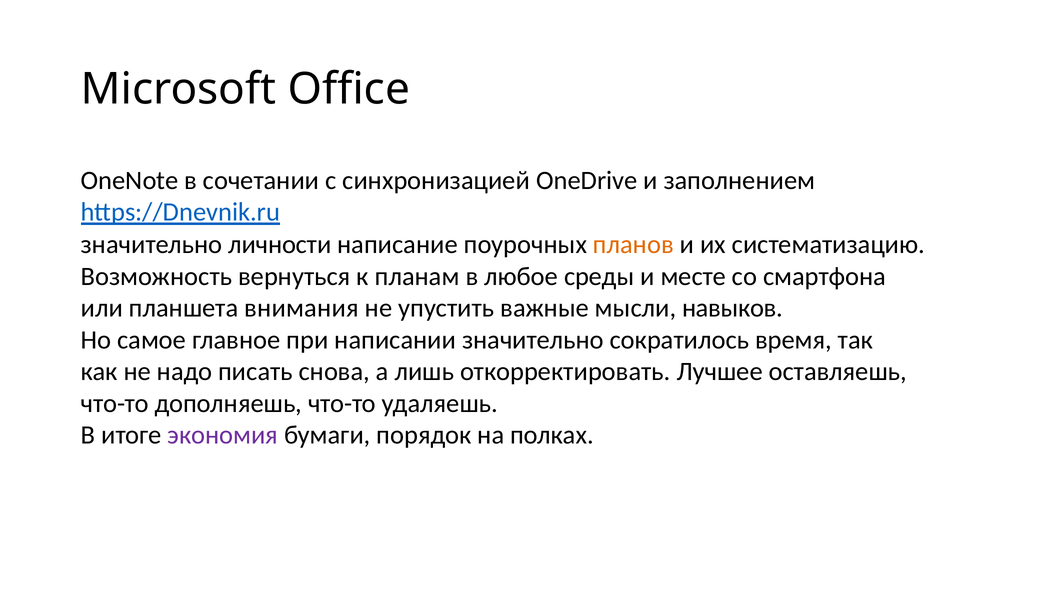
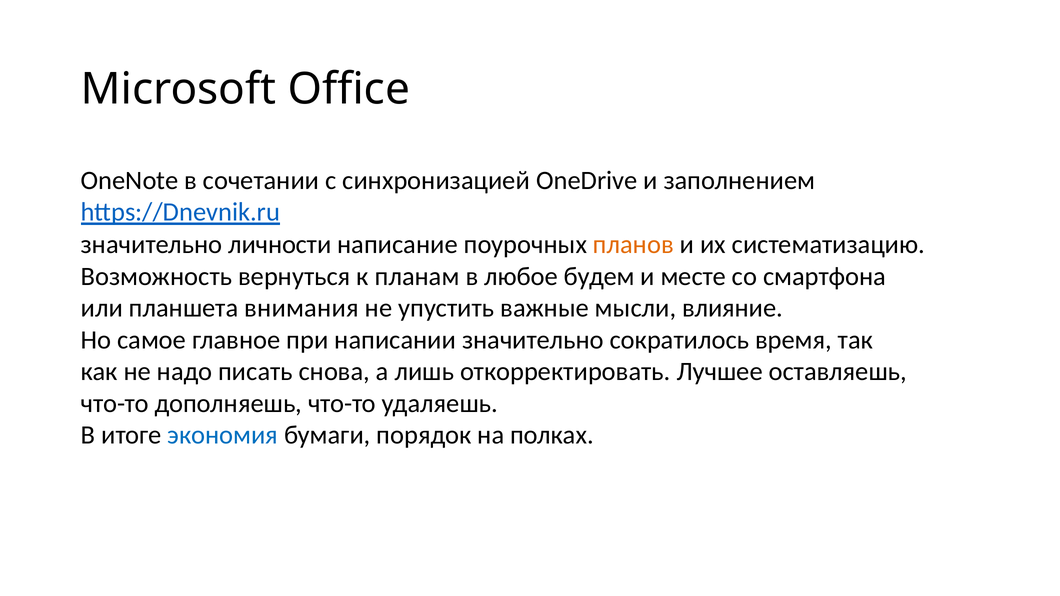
среды: среды -> будем (599, 276)
навыков: навыков -> влияние (732, 308)
экономия colour: purple -> blue (223, 435)
